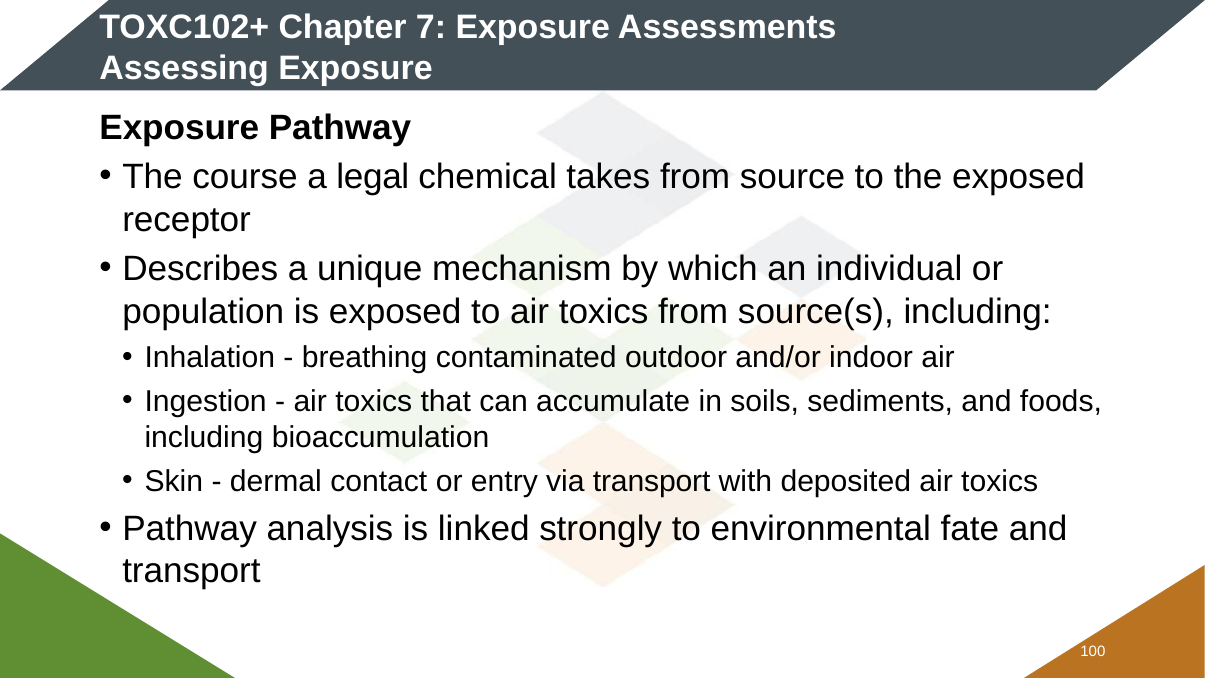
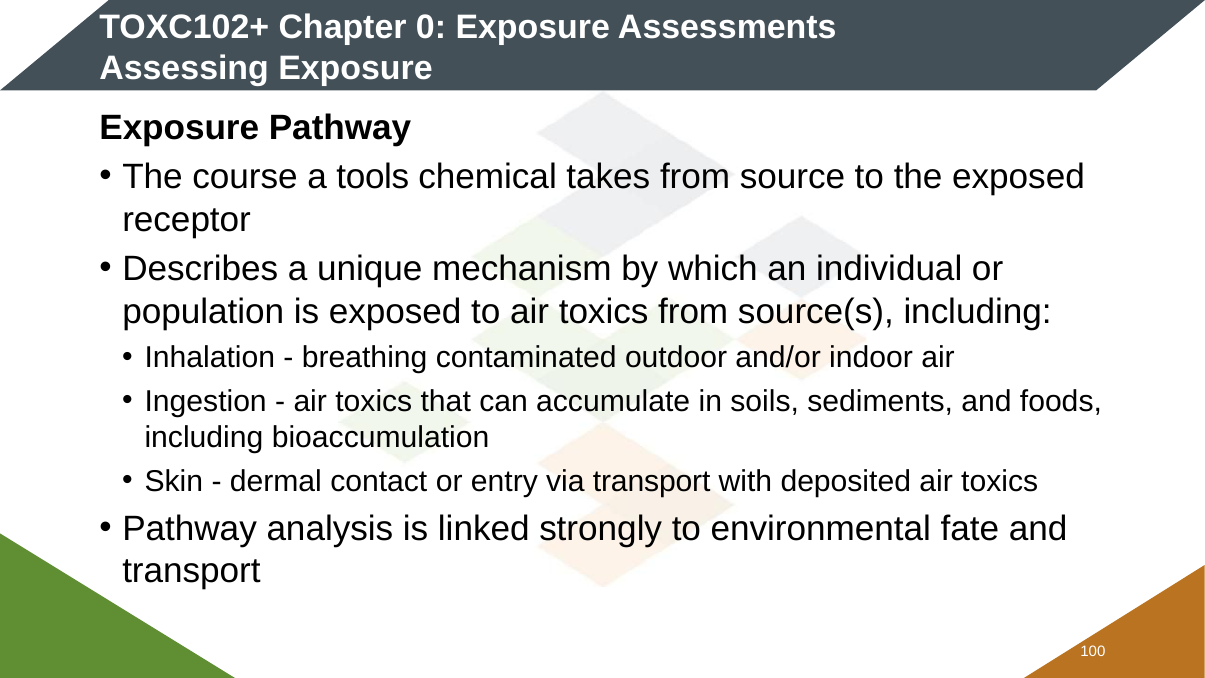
7: 7 -> 0 (431, 27)
legal: legal -> tools (373, 177)
